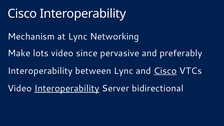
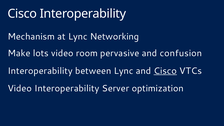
since: since -> room (87, 53)
preferably: preferably -> confusion (181, 53)
Interoperability underline: present -> none (67, 88)
bidirectional: bidirectional -> optimization (158, 88)
